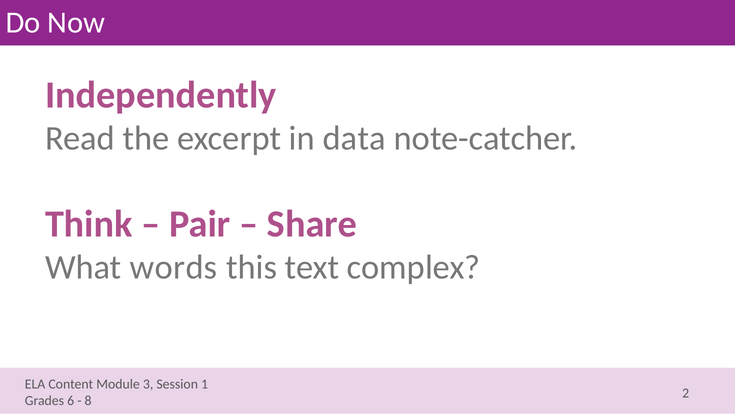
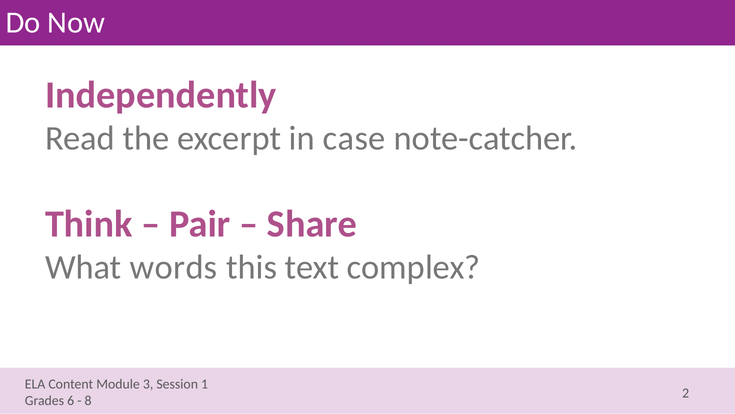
data: data -> case (354, 138)
